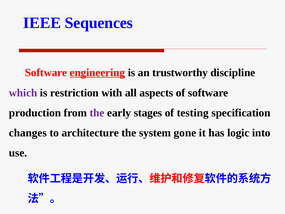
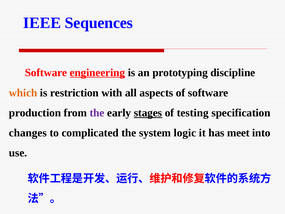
trustworthy: trustworthy -> prototyping (180, 72)
which colour: purple -> orange (23, 93)
stages underline: none -> present (148, 113)
architecture: architecture -> complicated (90, 133)
gone: gone -> logic (185, 133)
logic: logic -> meet (238, 133)
